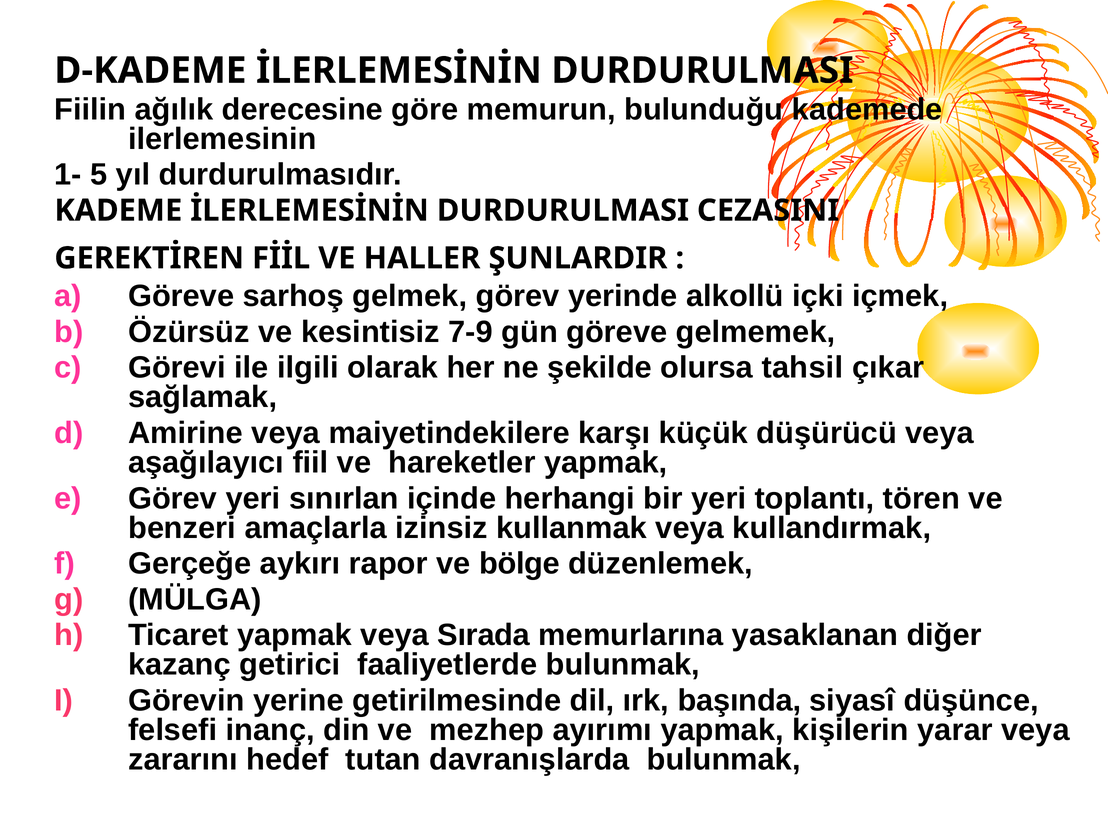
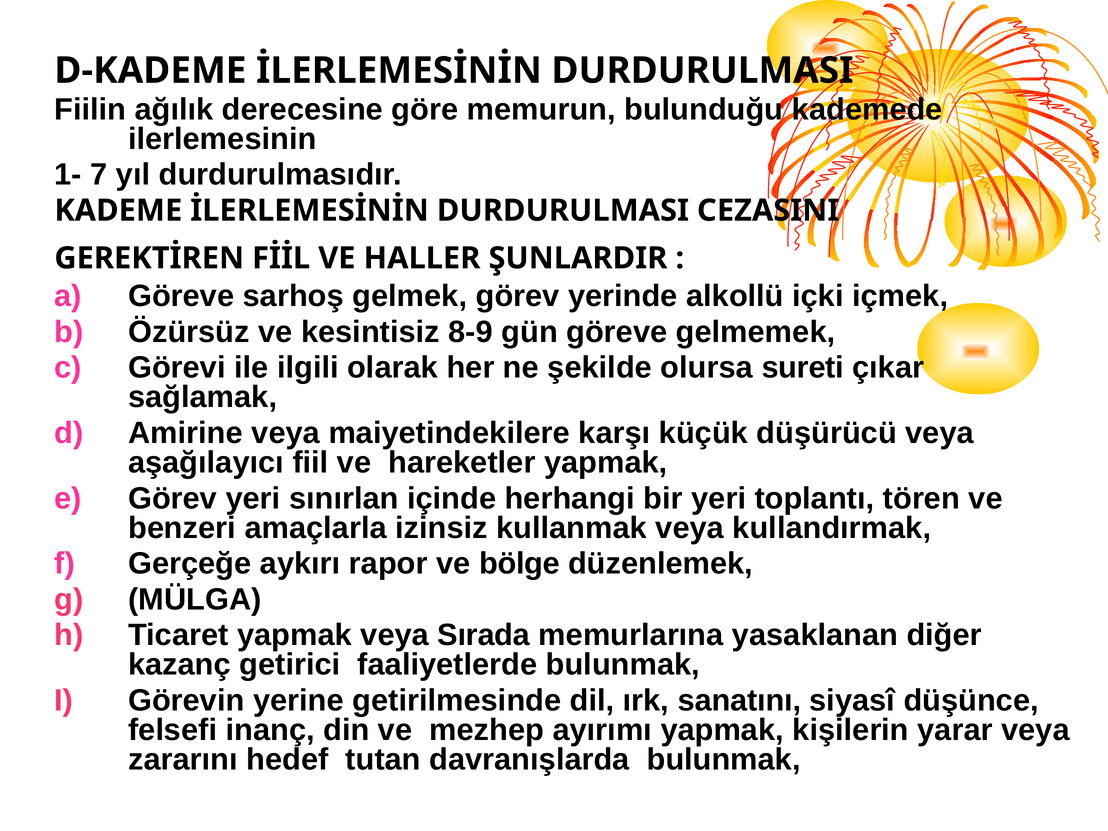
5: 5 -> 7 (99, 175)
7-9: 7-9 -> 8-9 (471, 332)
tahsil: tahsil -> sureti (803, 368)
başında: başında -> sanatını (739, 700)
